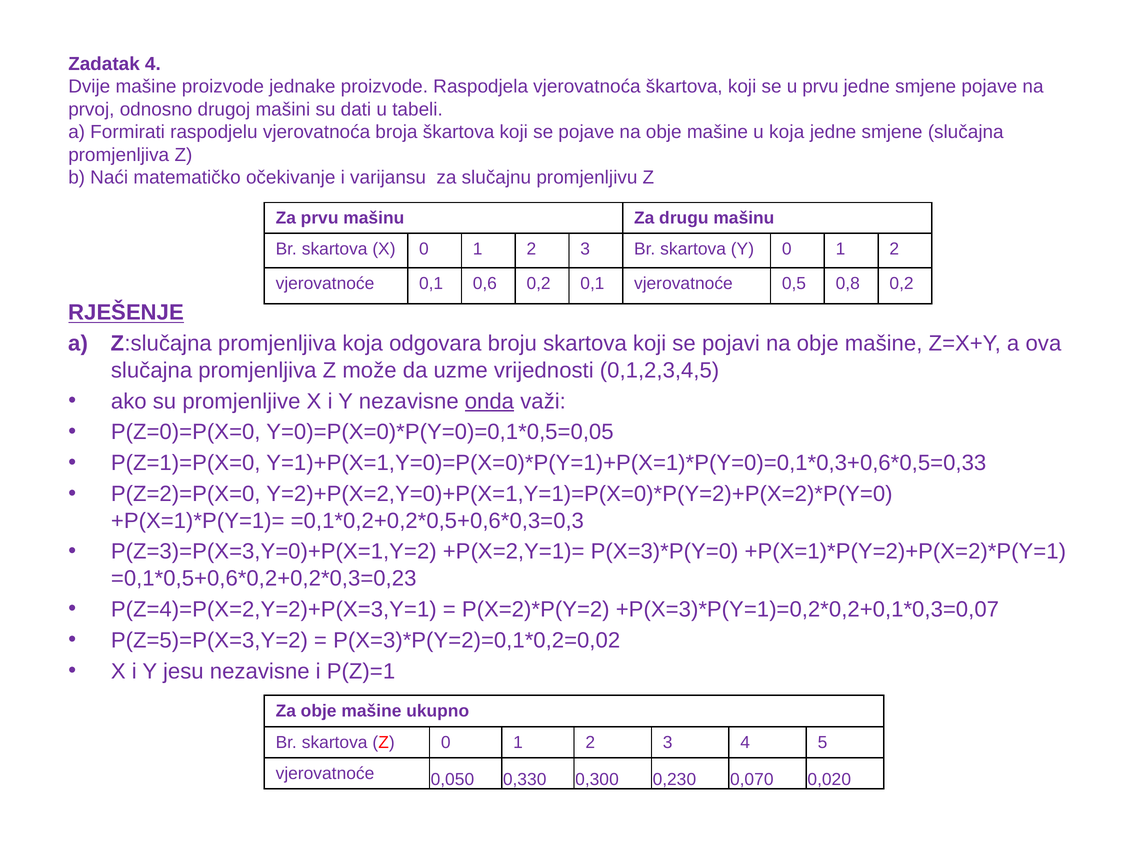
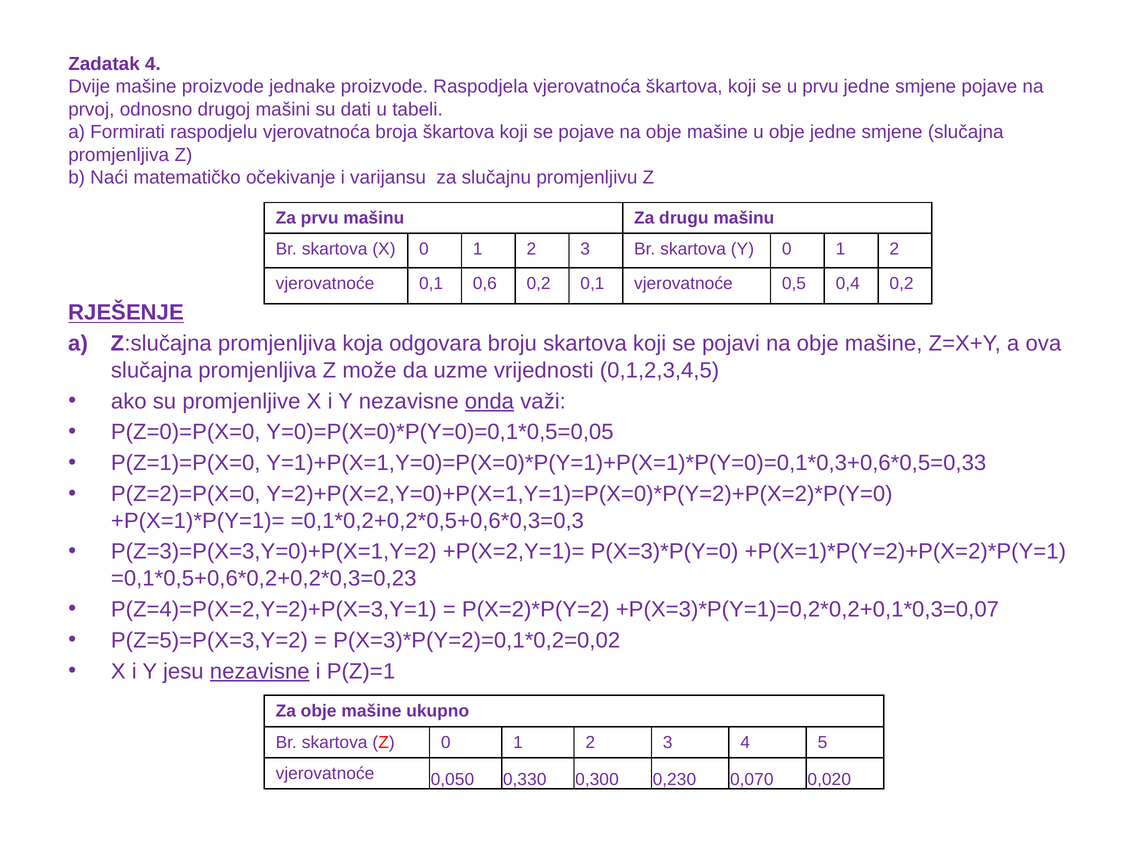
u koja: koja -> obje (787, 132)
0,8: 0,8 -> 0,4 (848, 284)
nezavisne underline: none -> present (260, 672)
